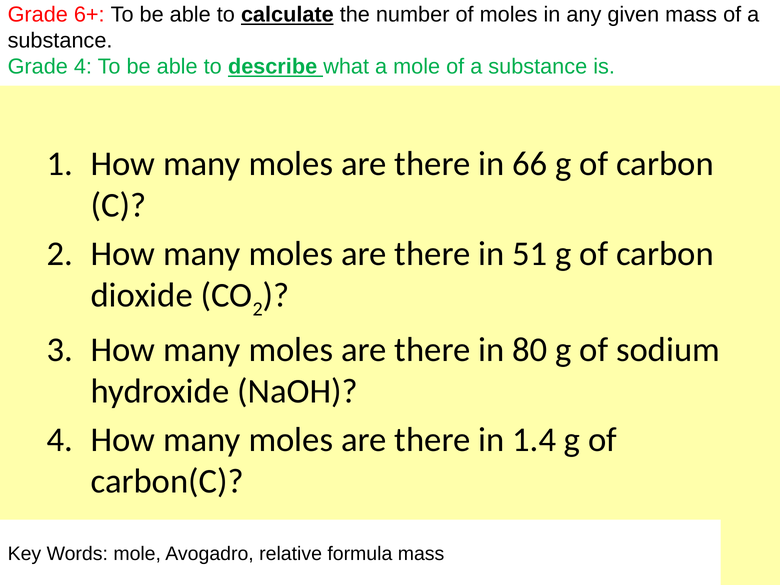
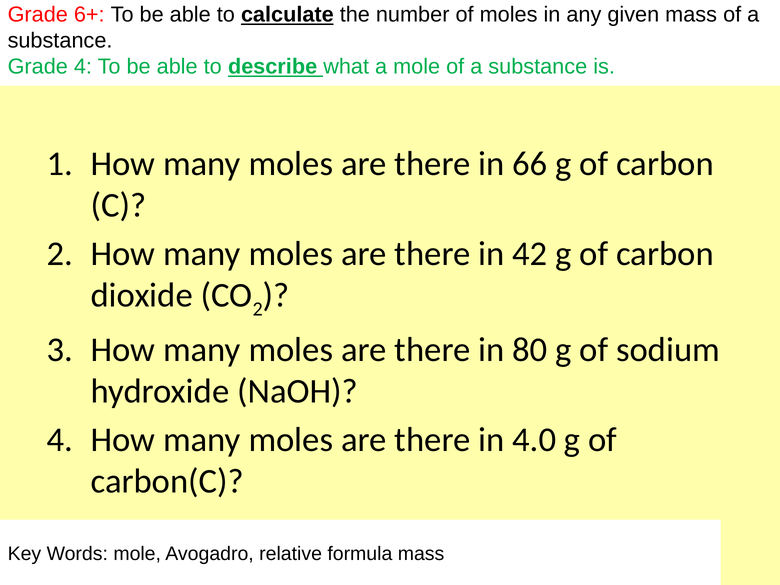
51: 51 -> 42 (530, 254)
1.4: 1.4 -> 4.0 (534, 440)
